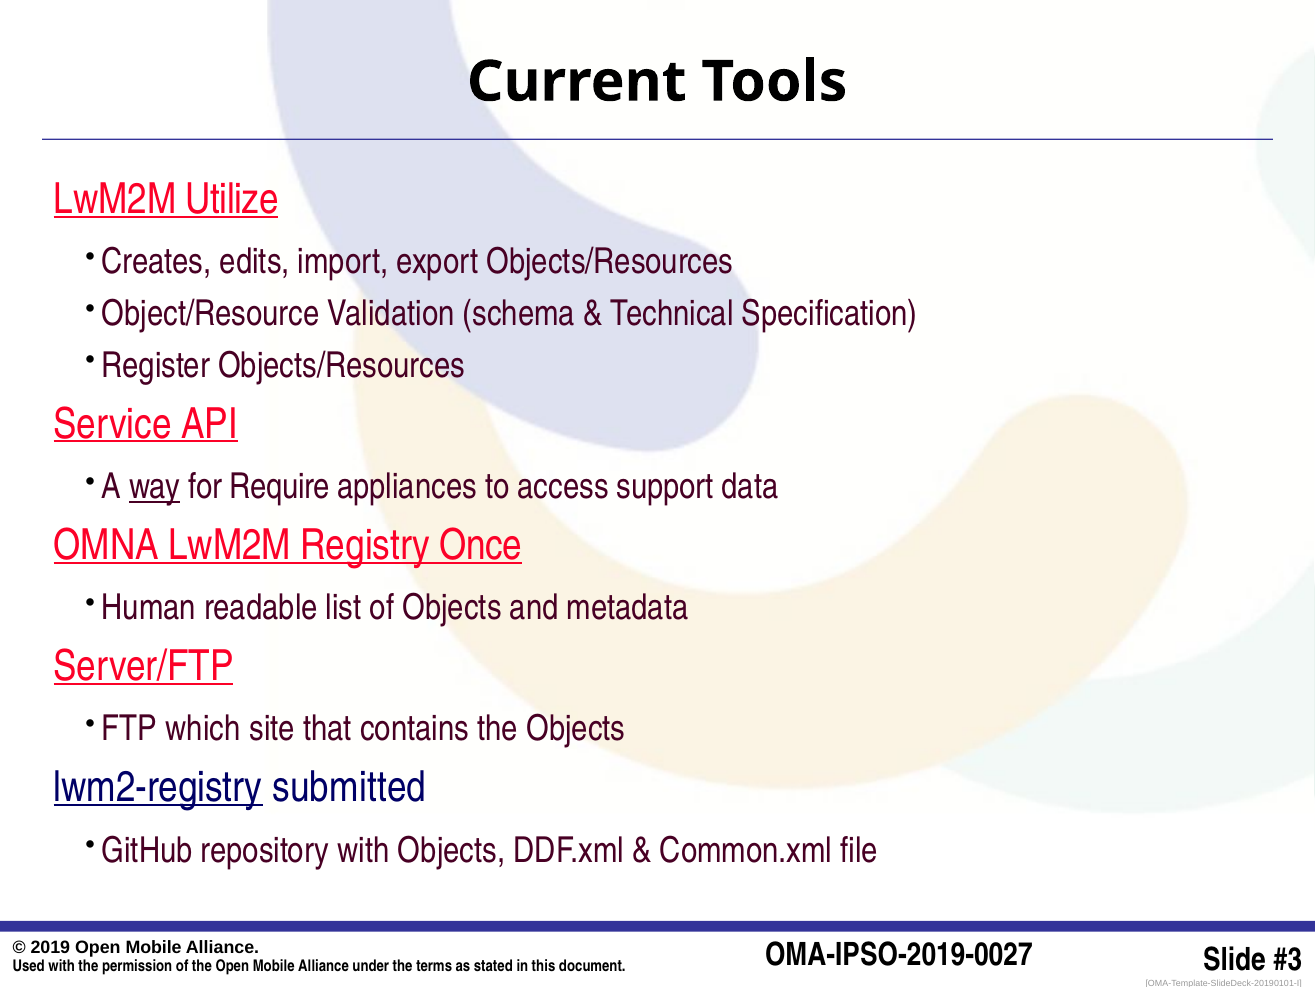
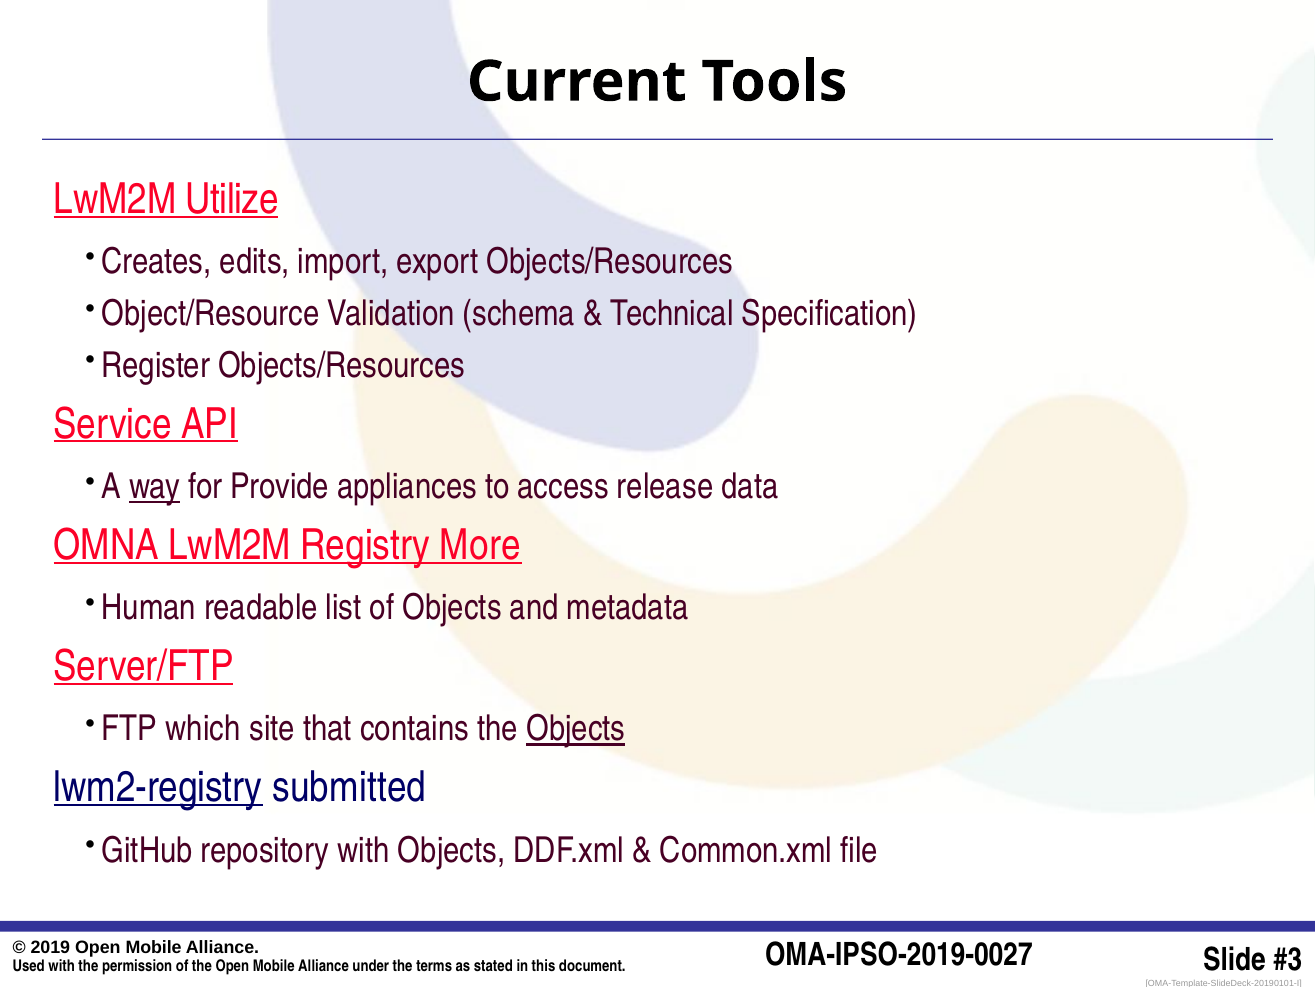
Require: Require -> Provide (280, 487)
support: support -> release (665, 487)
Once: Once -> More (480, 545)
Objects underline: none -> present (576, 729)
